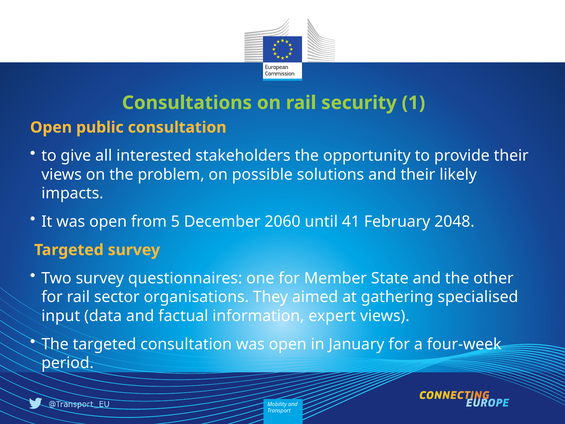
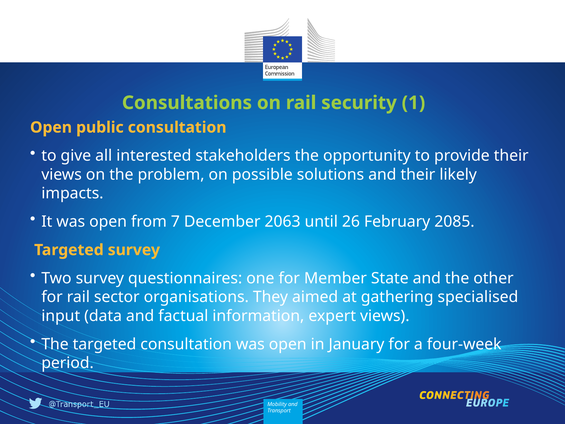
5: 5 -> 7 (175, 222)
2060: 2060 -> 2063 (283, 222)
41: 41 -> 26 (351, 222)
2048: 2048 -> 2085 (454, 222)
